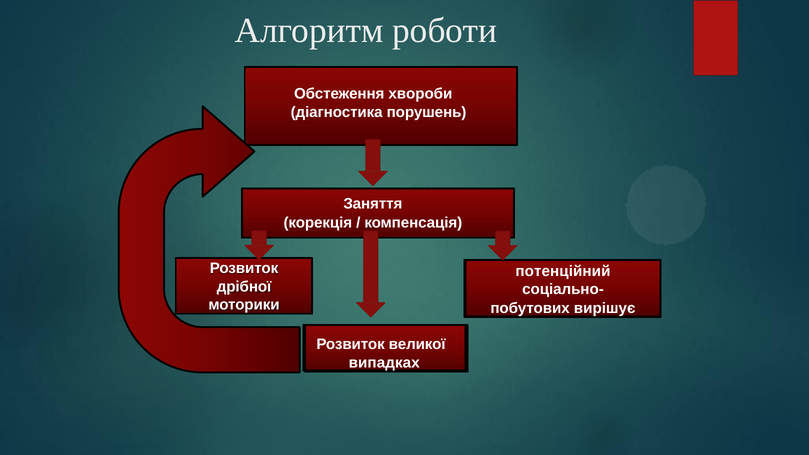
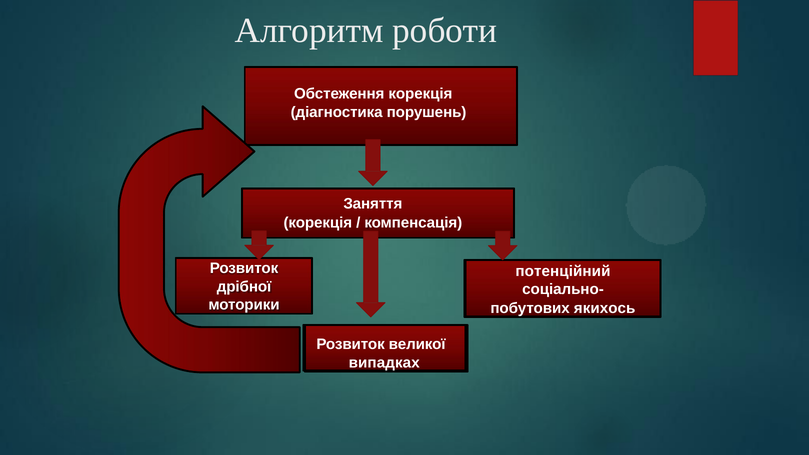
Обстеження хвороби: хвороби -> корекція (420, 94)
вирішує: вирішує -> якихось (605, 308)
